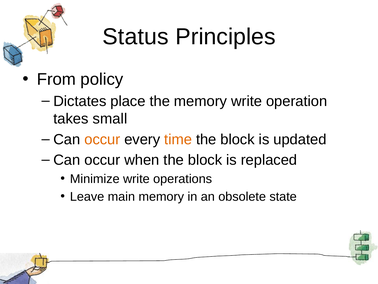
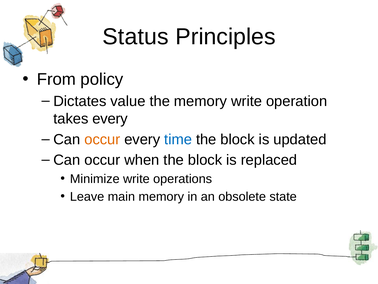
place: place -> value (128, 101)
takes small: small -> every (110, 119)
time colour: orange -> blue (178, 139)
